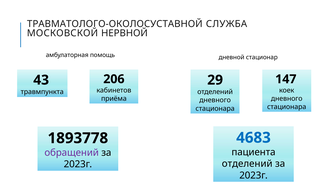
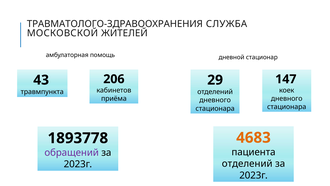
ТРАВМАТОЛОГО-ОКОЛОСУСТАВНОЙ: ТРАВМАТОЛОГО-ОКОЛОСУСТАВНОЙ -> ТРАВМАТОЛОГО-ЗДРАВООХРАНЕНИЯ (115, 24)
НЕРВНОЙ: НЕРВНОЙ -> ЖИТЕЛЕЙ (124, 33)
4683 colour: blue -> orange (253, 137)
